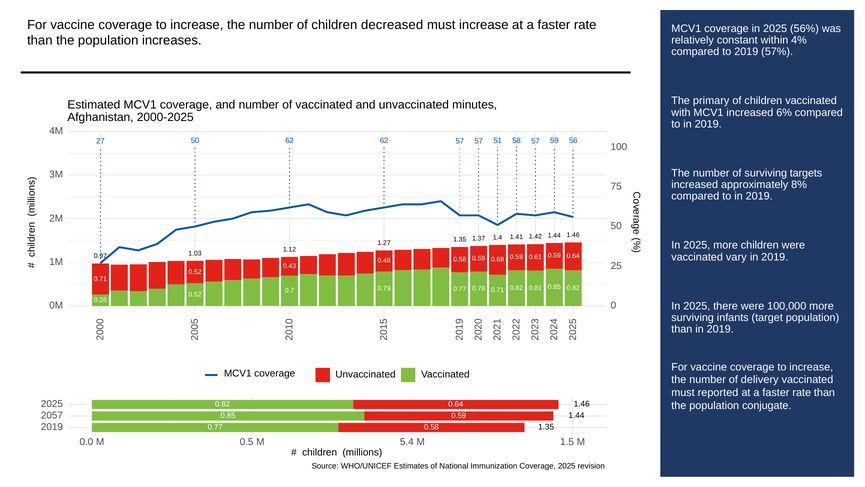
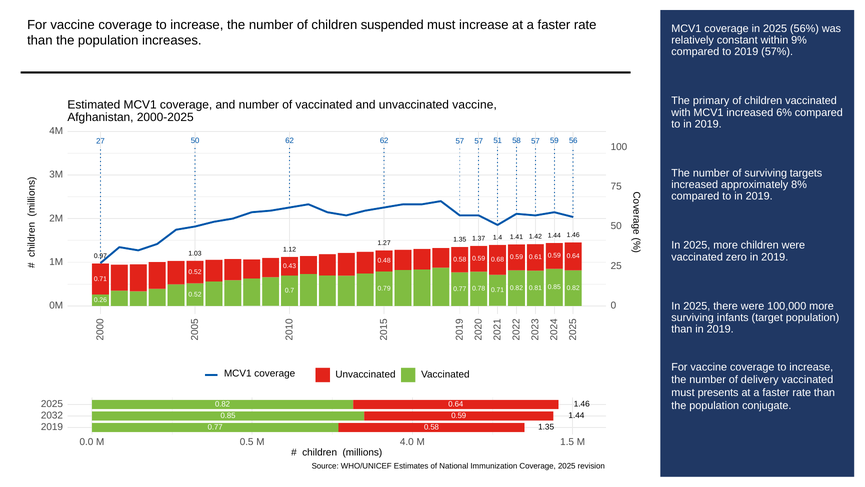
decreased: decreased -> suspended (392, 25)
4%: 4% -> 9% (799, 40)
unvaccinated minutes: minutes -> vaccine (475, 105)
vary: vary -> zero (736, 257)
reported: reported -> presents (718, 393)
2057: 2057 -> 2032 (52, 415)
5.4: 5.4 -> 4.0 (407, 442)
